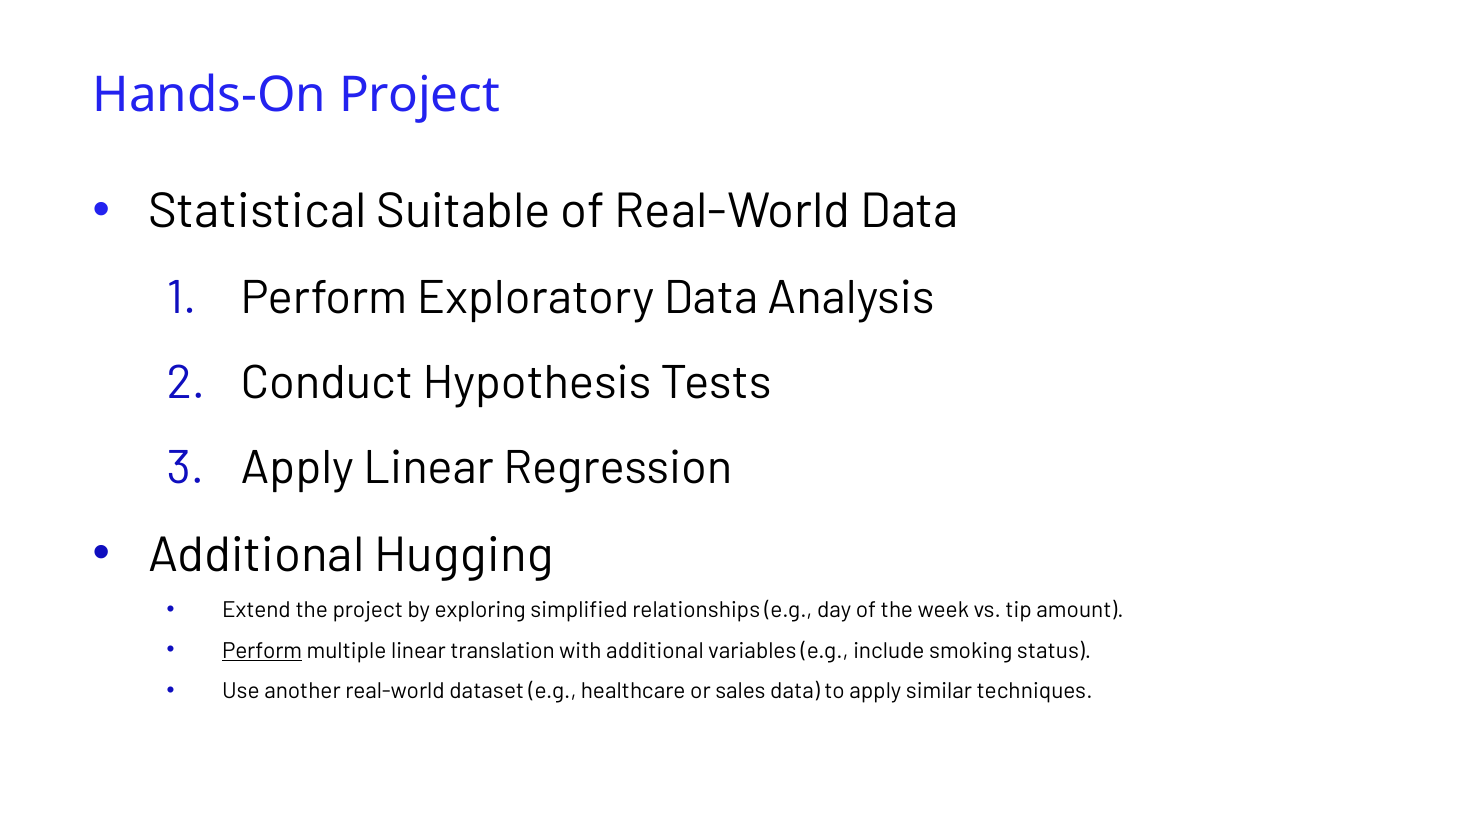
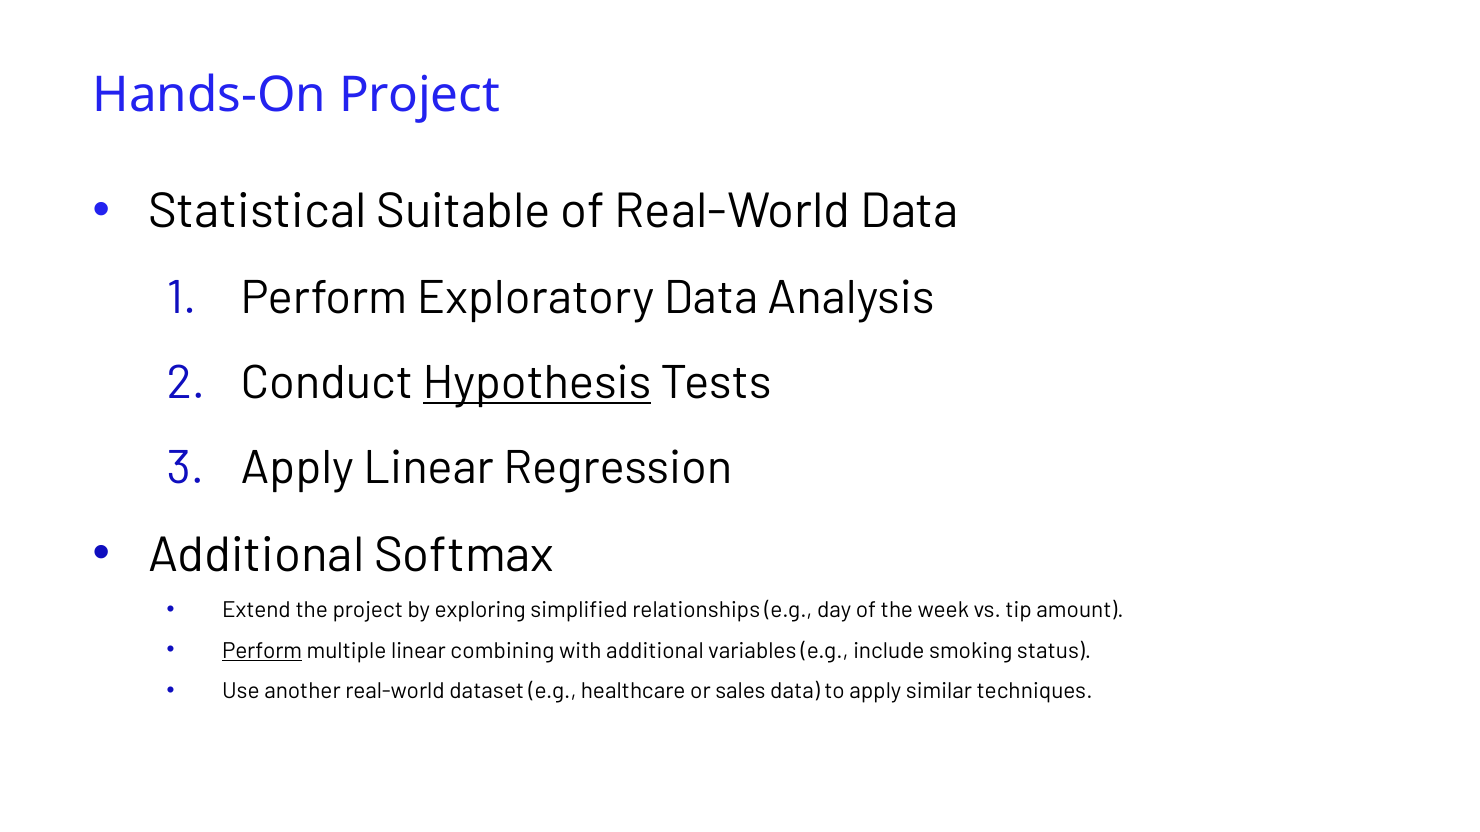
Hypothesis underline: none -> present (537, 383)
Hugging: Hugging -> Softmax (464, 556)
translation: translation -> combining (502, 651)
